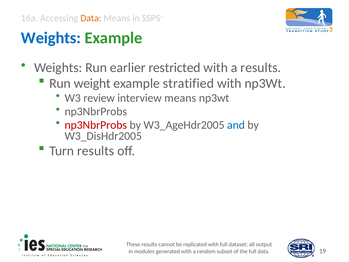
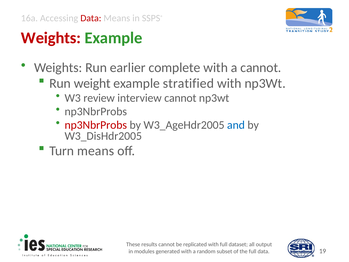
Data colour: orange -> red (91, 18)
Weights colour: blue -> red (51, 38)
restricted: restricted -> complete (175, 67)
a results: results -> cannot (261, 67)
interview means: means -> cannot (180, 98)
Turn results: results -> means (96, 151)
